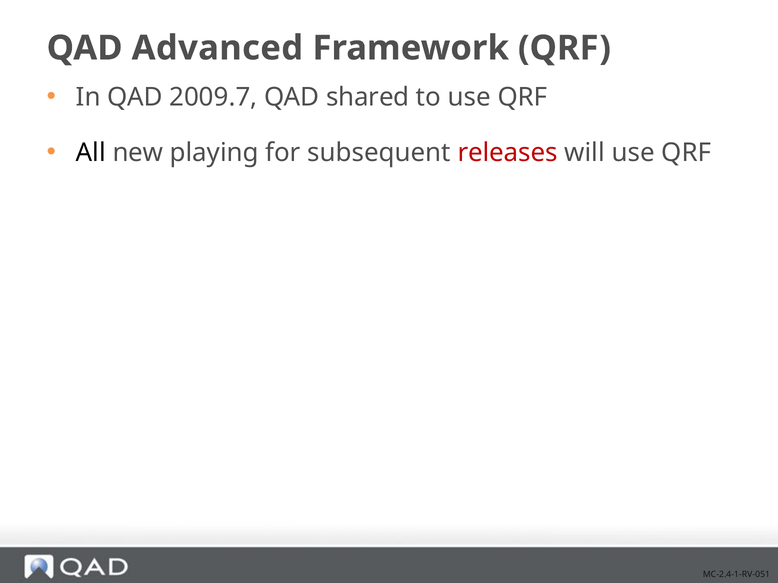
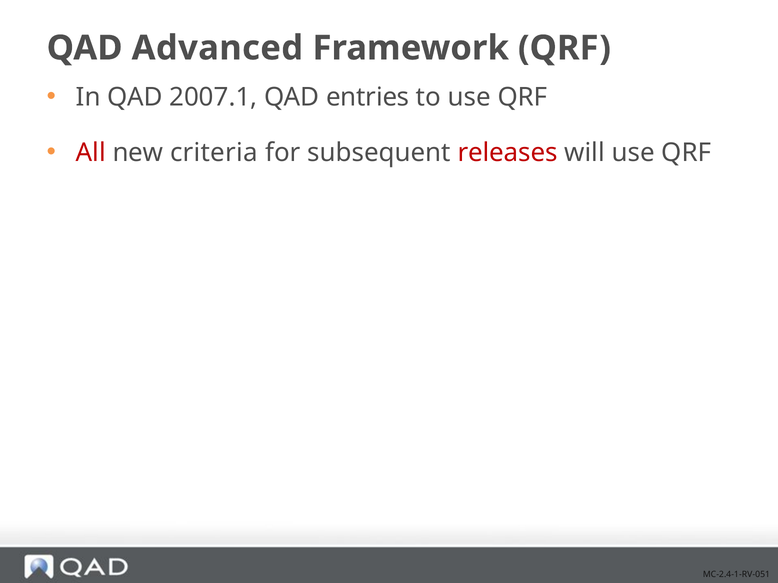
2009.7: 2009.7 -> 2007.1 (213, 97)
shared: shared -> entries (368, 97)
All colour: black -> red (91, 153)
playing: playing -> criteria (214, 153)
